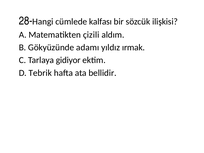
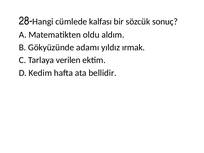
ilişkisi: ilişkisi -> sonuç (165, 22)
çizili: çizili -> oldu (91, 35)
gidiyor: gidiyor -> verilen (68, 60)
Tebrik: Tebrik -> Kedim (40, 73)
